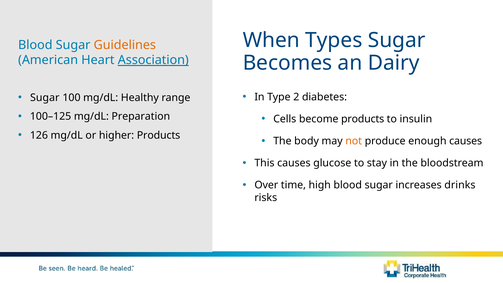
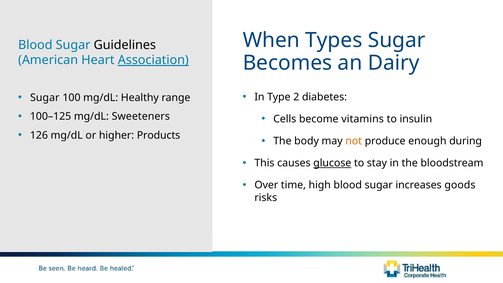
Guidelines colour: orange -> black (125, 45)
Preparation: Preparation -> Sweeteners (141, 117)
become products: products -> vitamins (363, 119)
enough causes: causes -> during (466, 141)
glucose underline: none -> present (332, 163)
drinks: drinks -> goods (460, 185)
